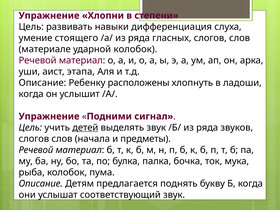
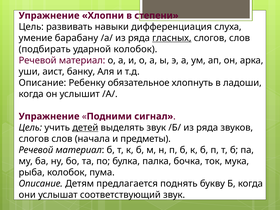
стоящего: стоящего -> барабану (76, 38)
гласных underline: none -> present (172, 38)
материале: материале -> подбирать (45, 49)
этапа: этапа -> банку (81, 72)
расположены: расположены -> обязательное (139, 83)
